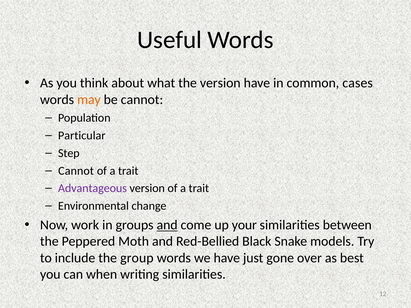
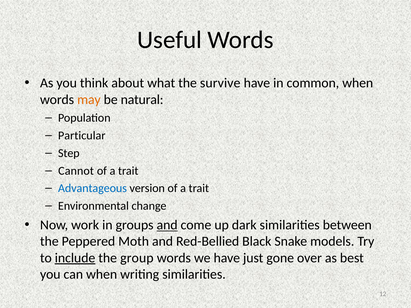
the version: version -> survive (220, 83)
common cases: cases -> when (358, 83)
be cannot: cannot -> natural (142, 100)
Advantageous colour: purple -> blue (92, 188)
your: your -> dark (244, 225)
include underline: none -> present (75, 258)
